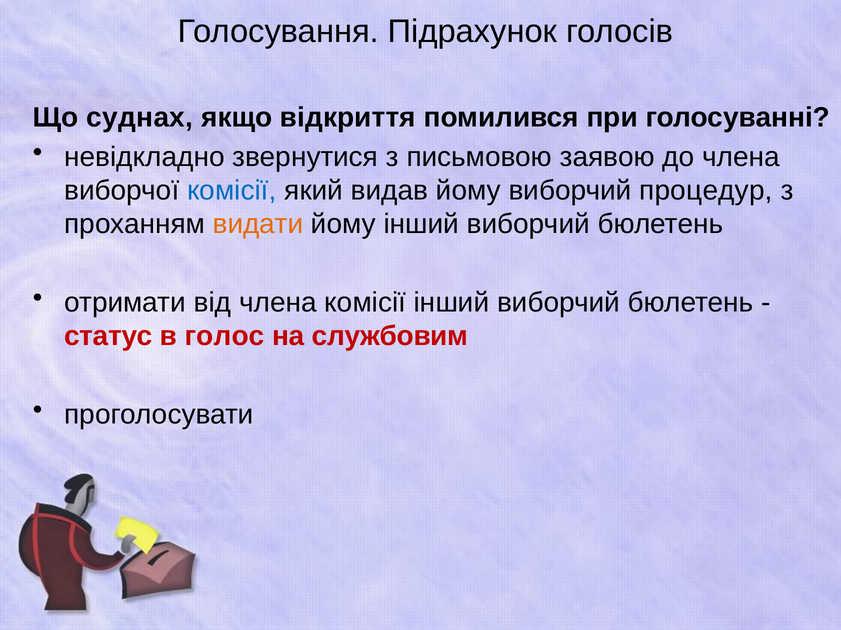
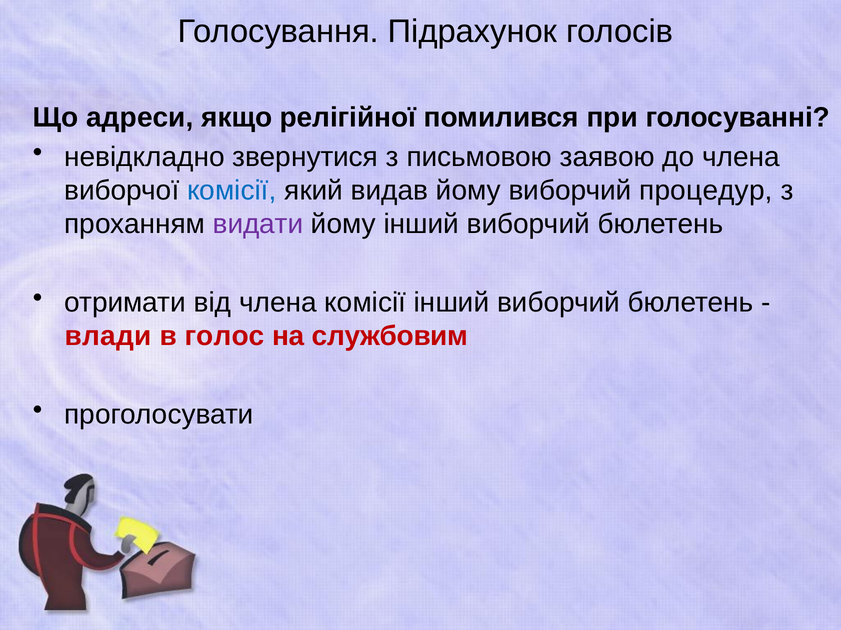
суднах: суднах -> адреси (140, 118)
відкриття: відкриття -> релігійної (348, 118)
видати colour: orange -> purple (258, 224)
статус: статус -> влади (108, 337)
